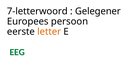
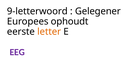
7-letterwoord: 7-letterwoord -> 9-letterwoord (37, 11)
persoon: persoon -> ophoudt (70, 21)
EEG colour: green -> purple (17, 52)
